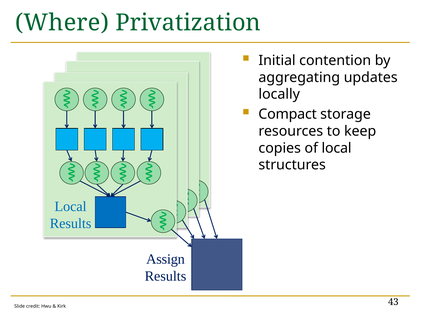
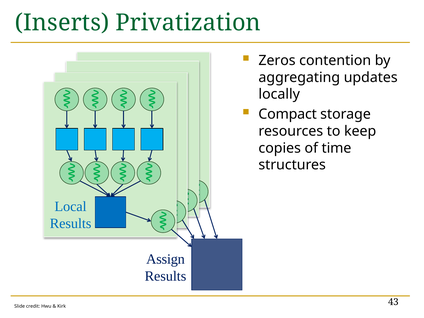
Where: Where -> Inserts (62, 23)
Initial: Initial -> Zeros (277, 60)
of local: local -> time (336, 148)
